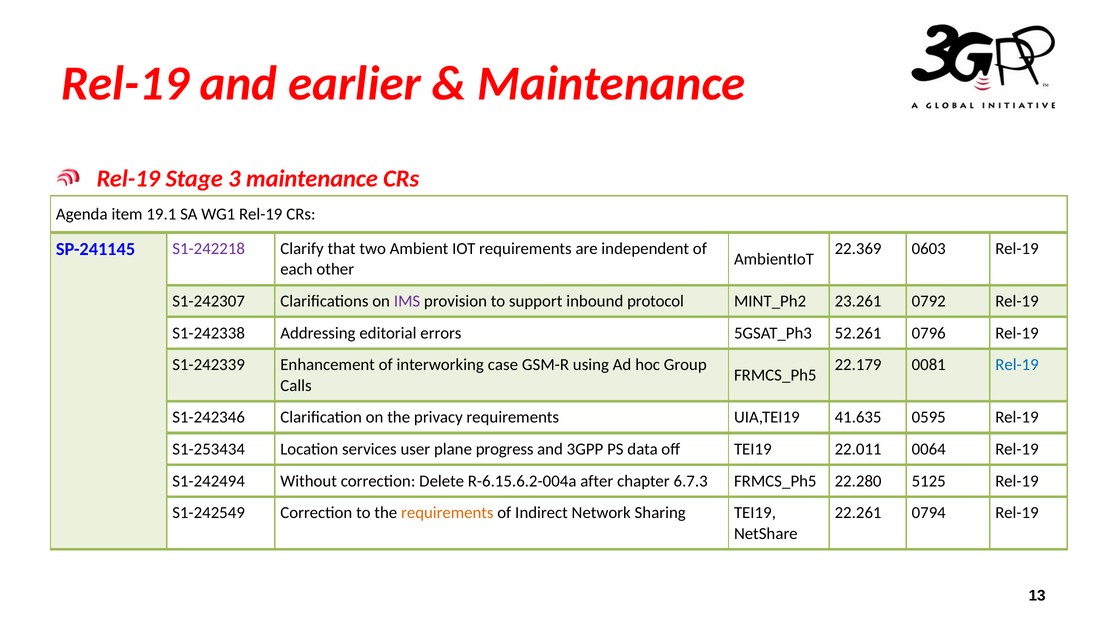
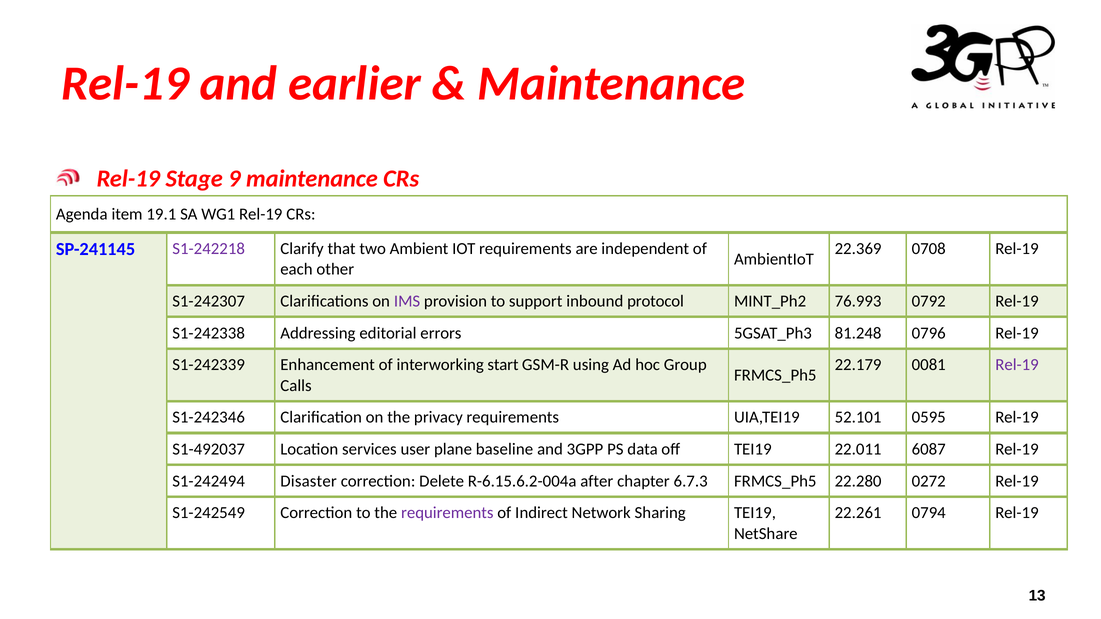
3: 3 -> 9 (234, 179)
0603: 0603 -> 0708 (929, 249)
23.261: 23.261 -> 76.993 (858, 301)
52.261: 52.261 -> 81.248 (858, 333)
case: case -> start (503, 365)
Rel-19 colour: blue -> purple (1017, 365)
41.635: 41.635 -> 52.101 (858, 418)
S1-253434: S1-253434 -> S1-492037 (209, 449)
progress: progress -> baseline (505, 449)
0064: 0064 -> 6087 (929, 449)
Without: Without -> Disaster (309, 481)
5125: 5125 -> 0272 (929, 481)
requirements colour: orange -> purple (447, 513)
